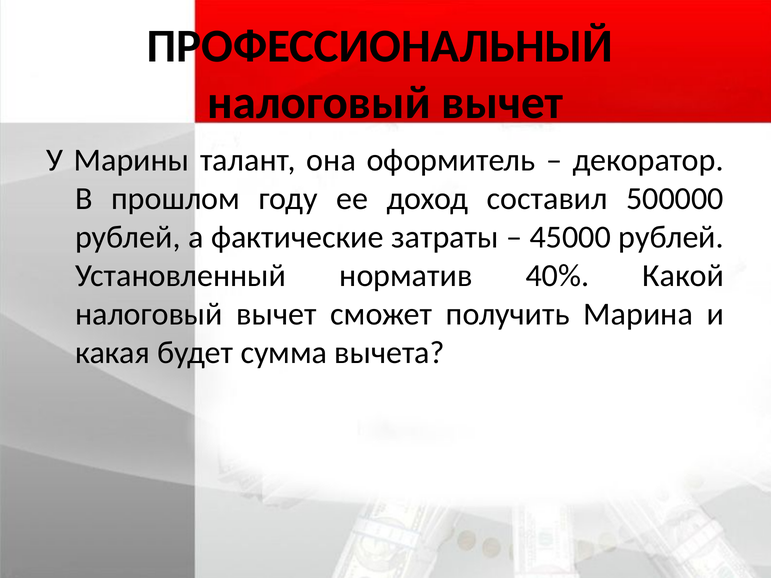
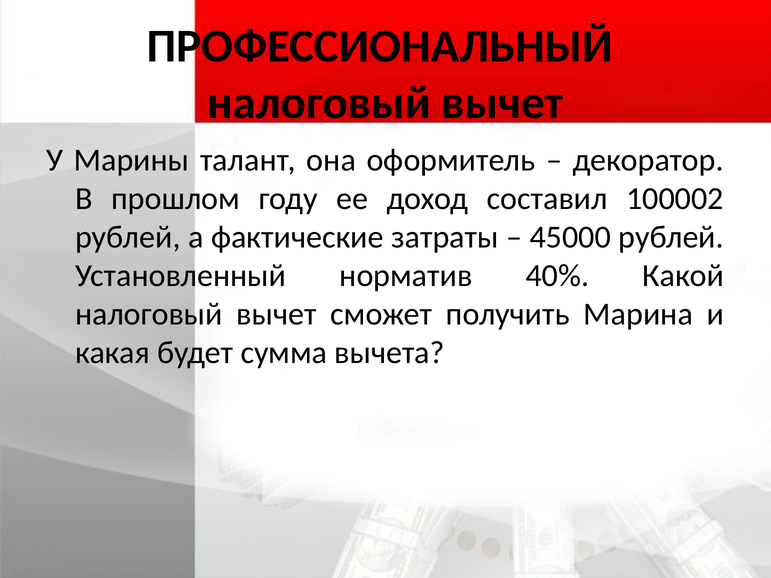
500000: 500000 -> 100002 (675, 199)
